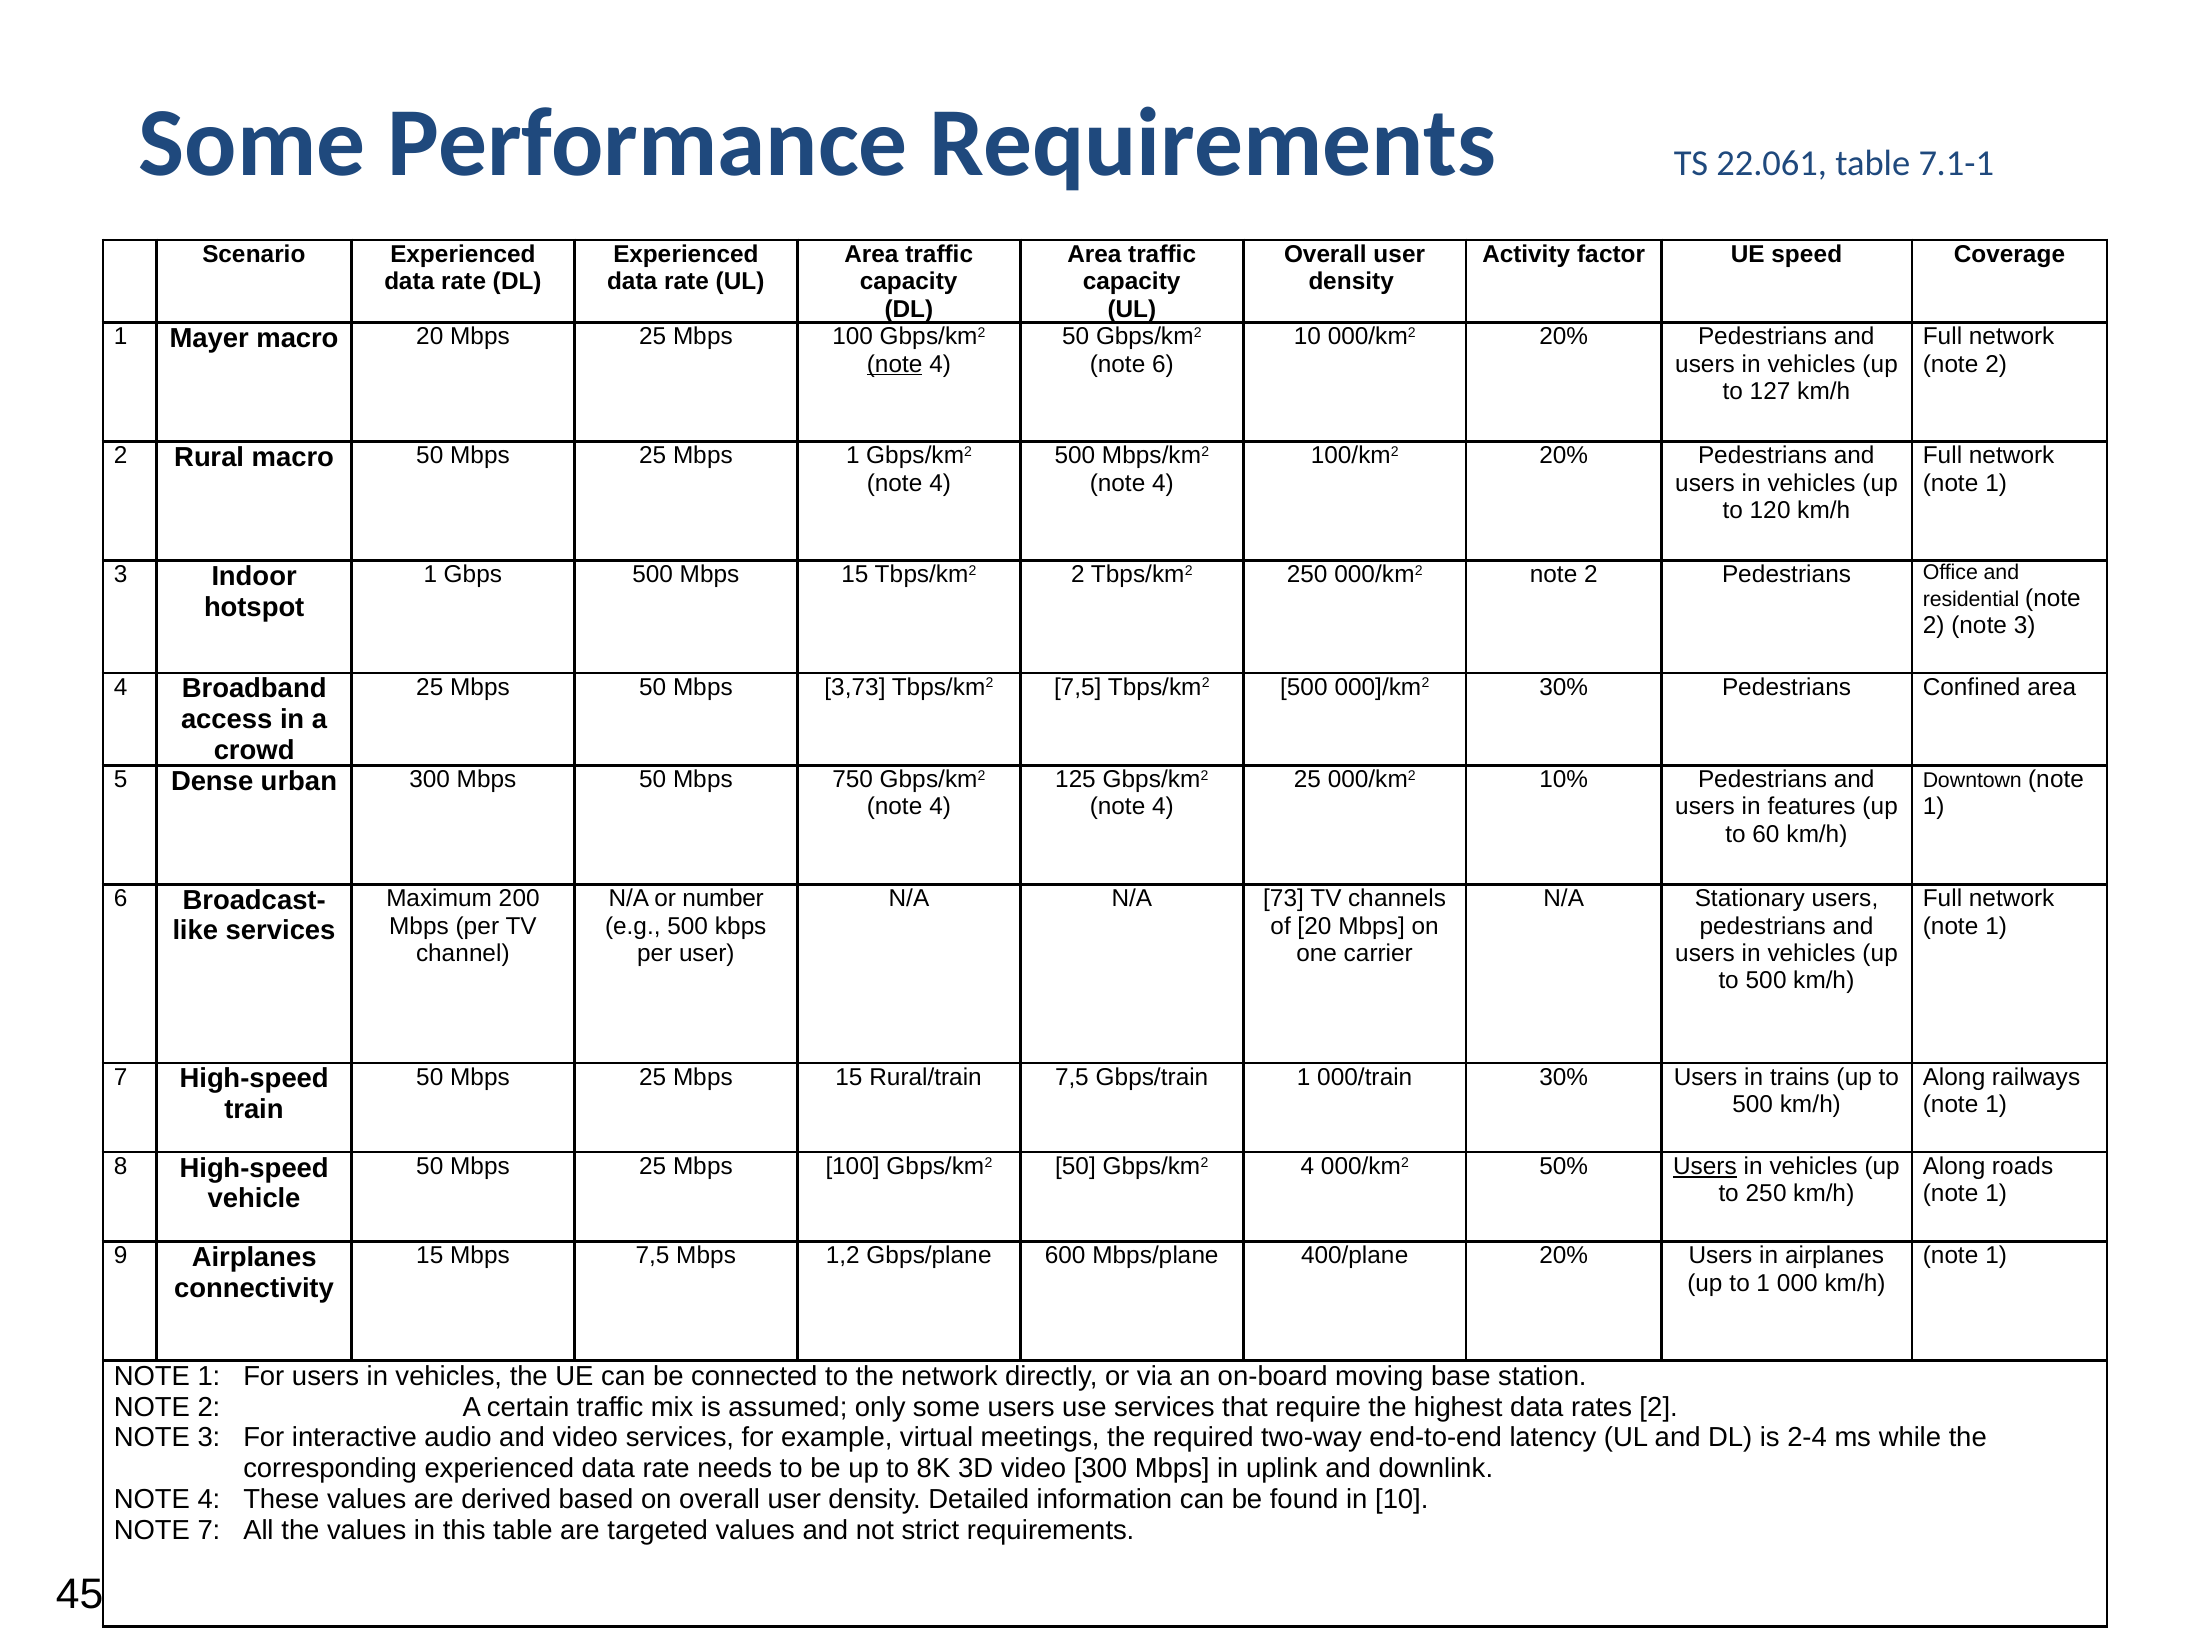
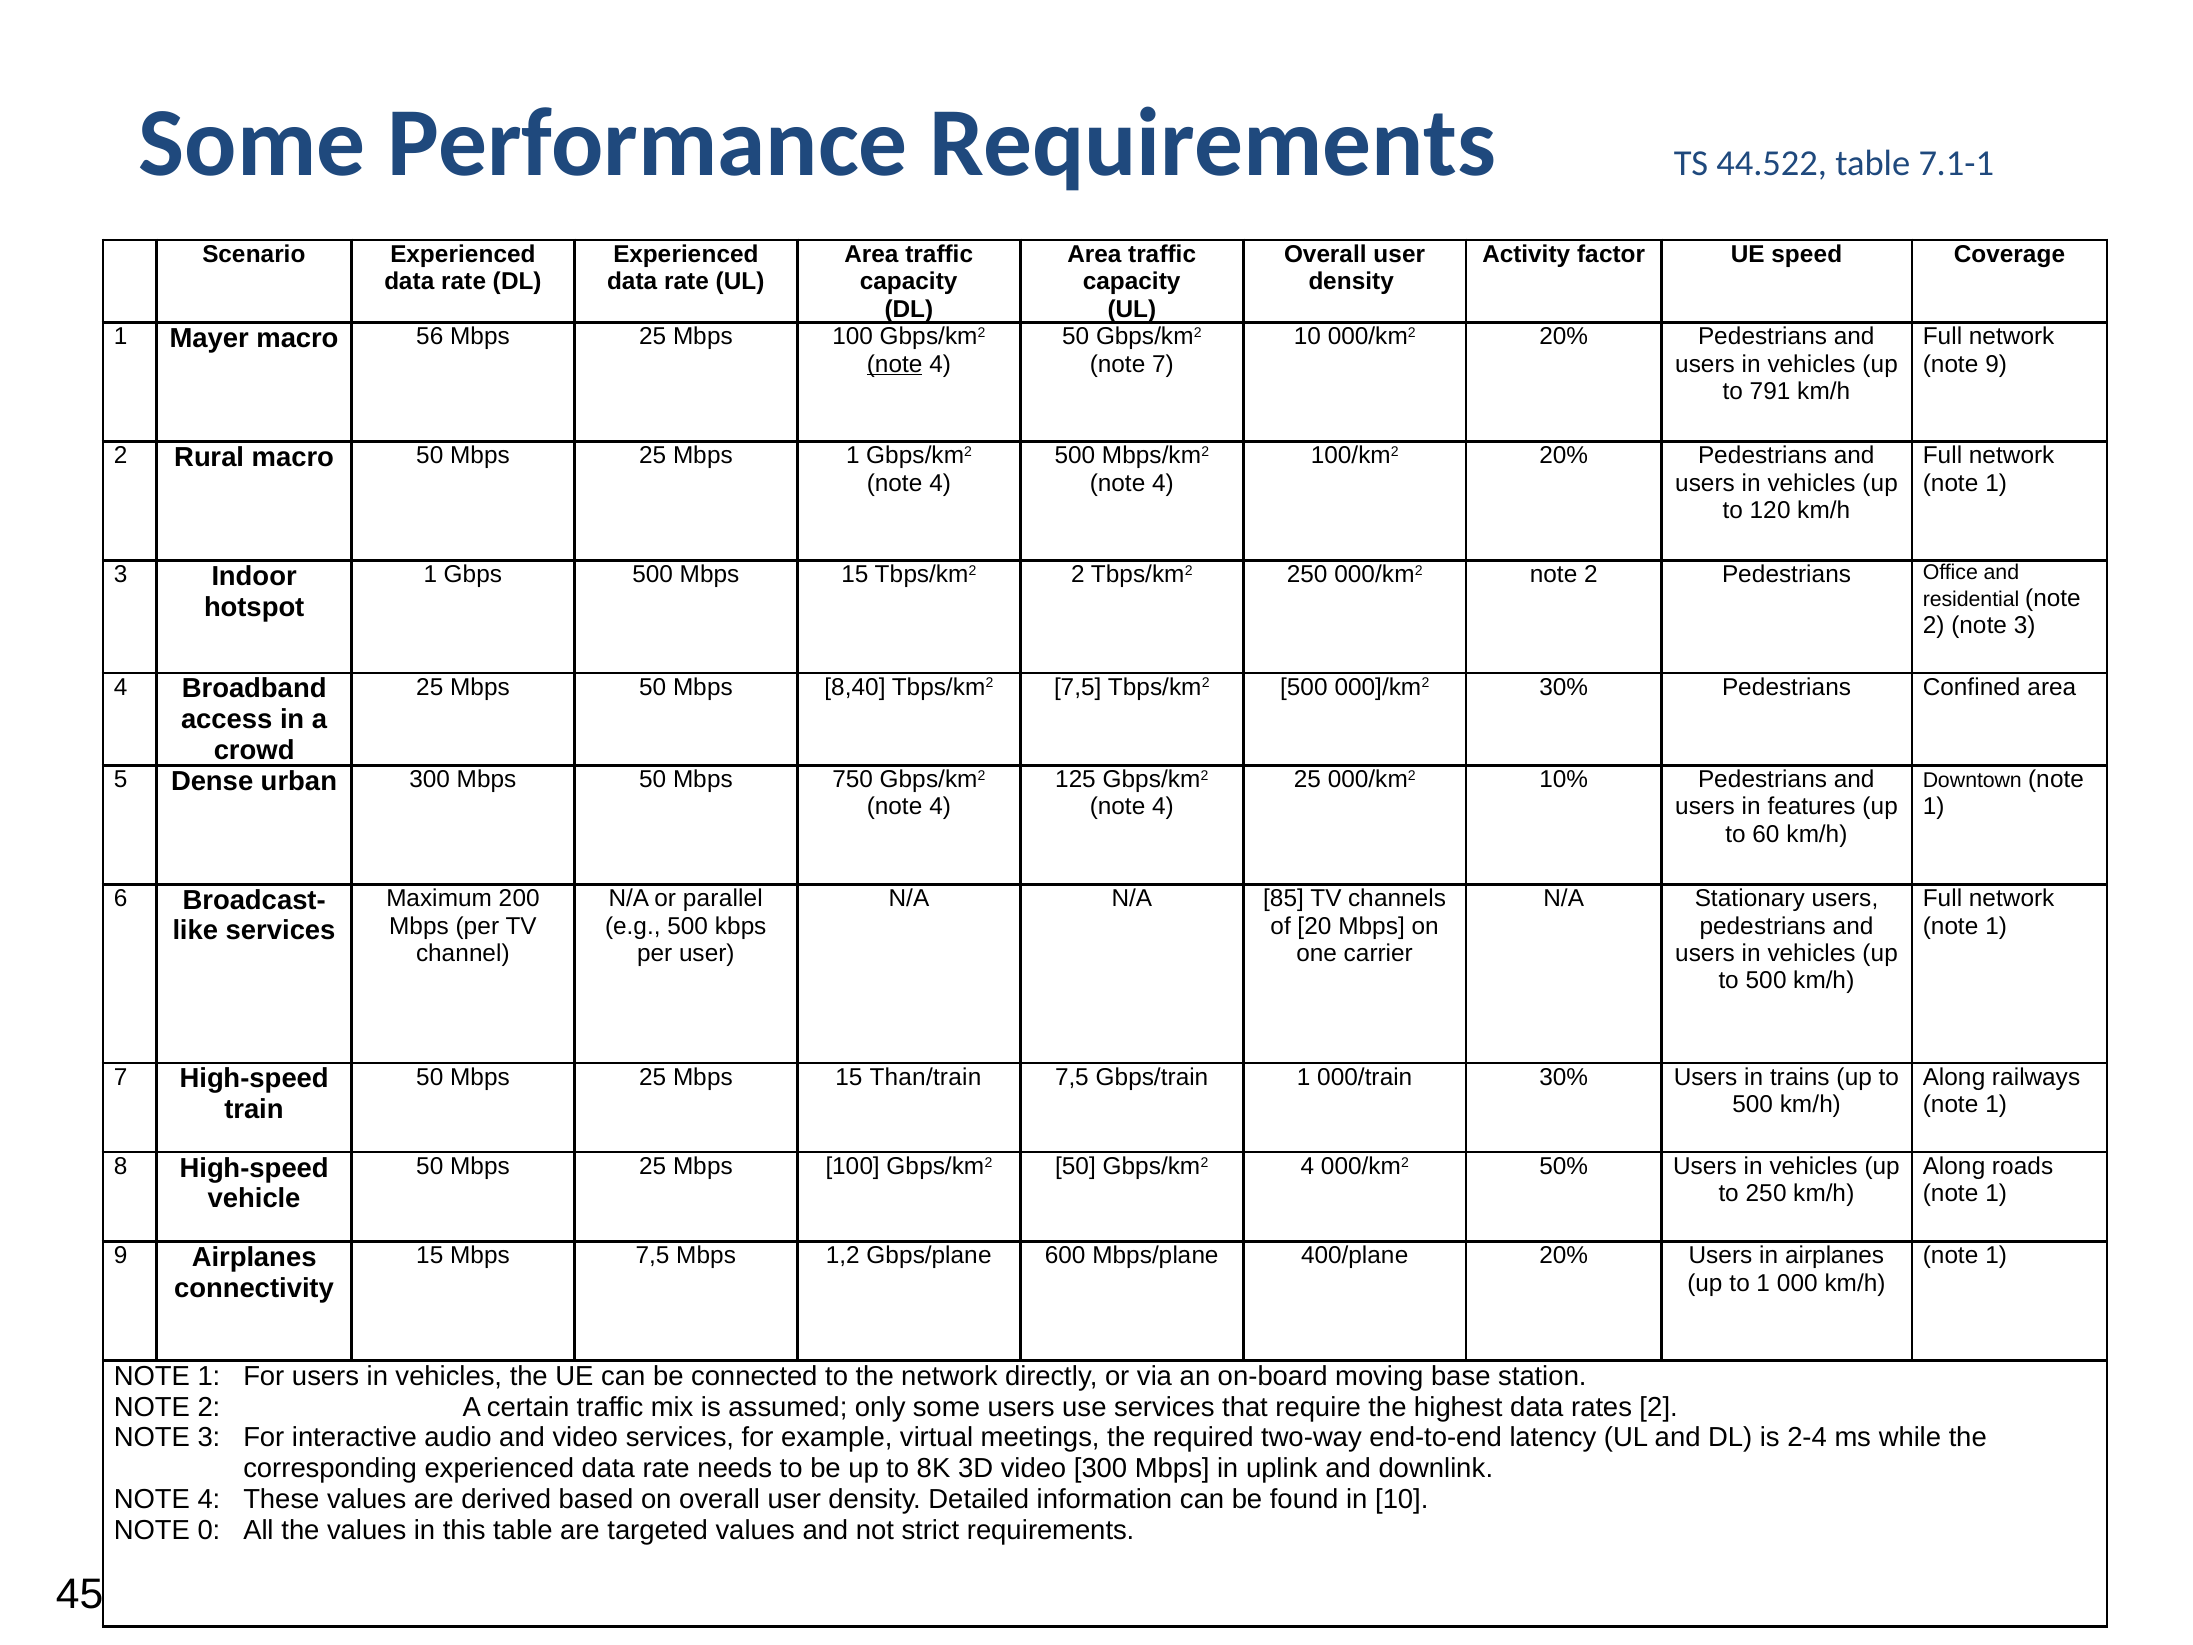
22.061: 22.061 -> 44.522 (1772, 163)
macro 20: 20 -> 56 (430, 337)
note 6: 6 -> 7 (1163, 364)
2: 2 -> 9 (1996, 364)
127: 127 -> 791 (1770, 391)
3,73: 3,73 -> 8,40 (855, 687)
number: number -> parallel (723, 898)
73: 73 -> 85 (1284, 898)
Rural/train: Rural/train -> Than/train (925, 1077)
Users underline: present -> none (1705, 1166)
NOTE 7: 7 -> 0 (209, 1530)
